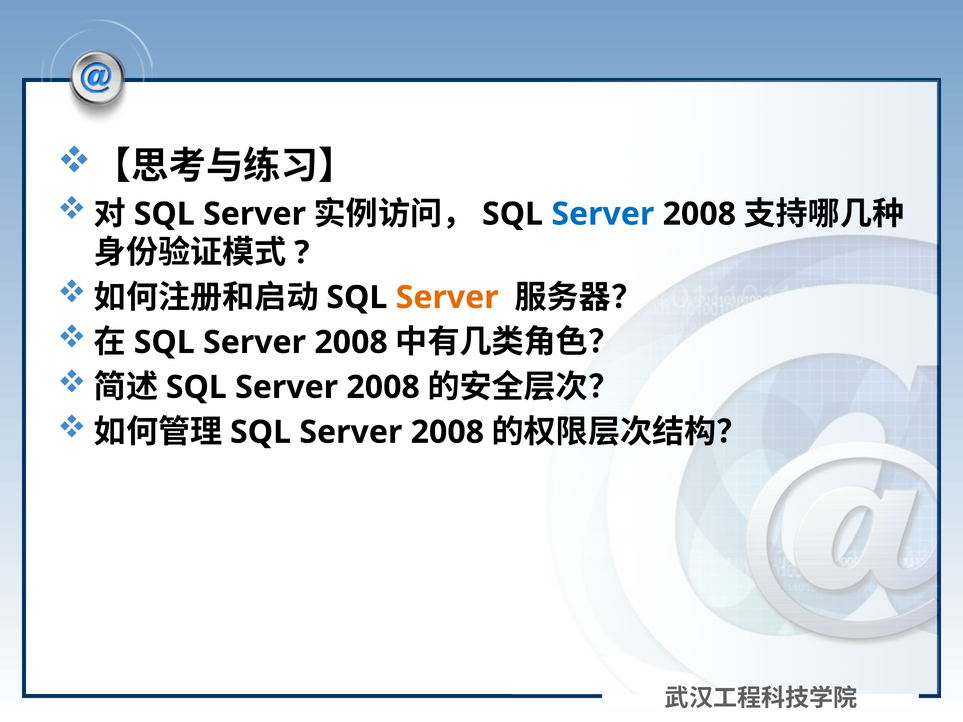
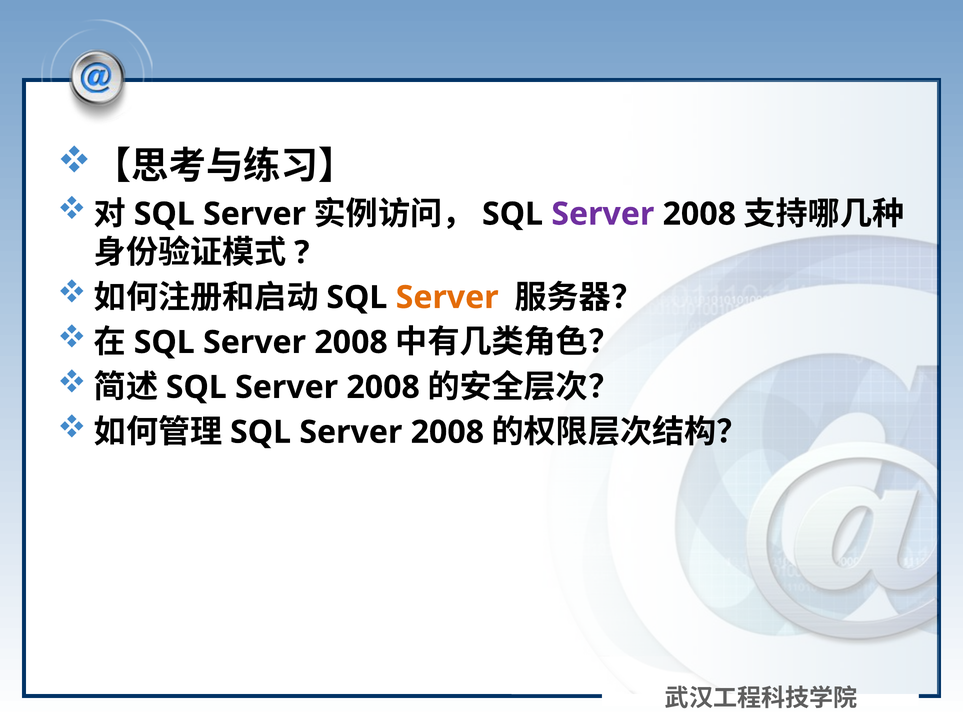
Server colour: blue -> purple (603, 214)
